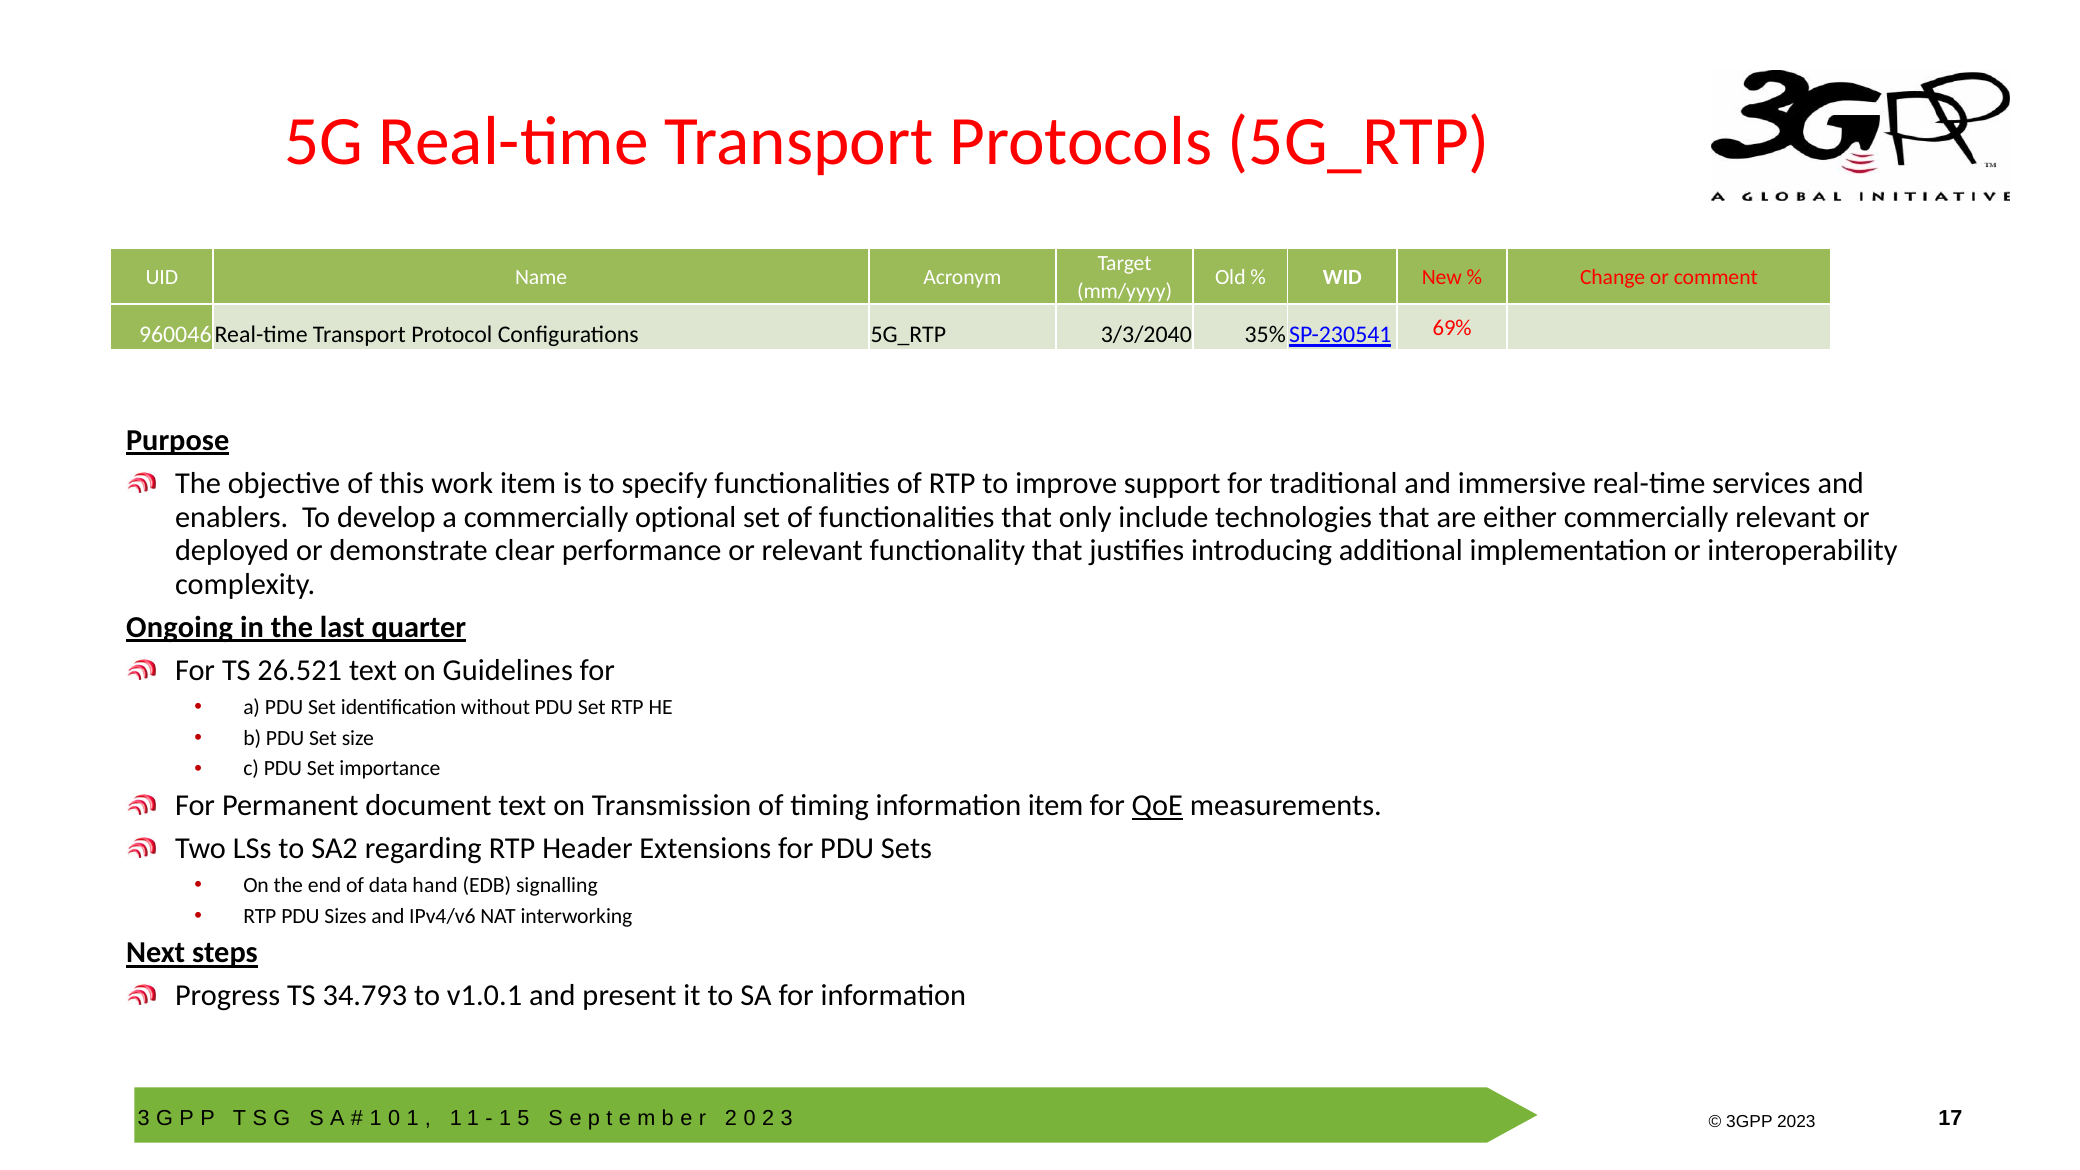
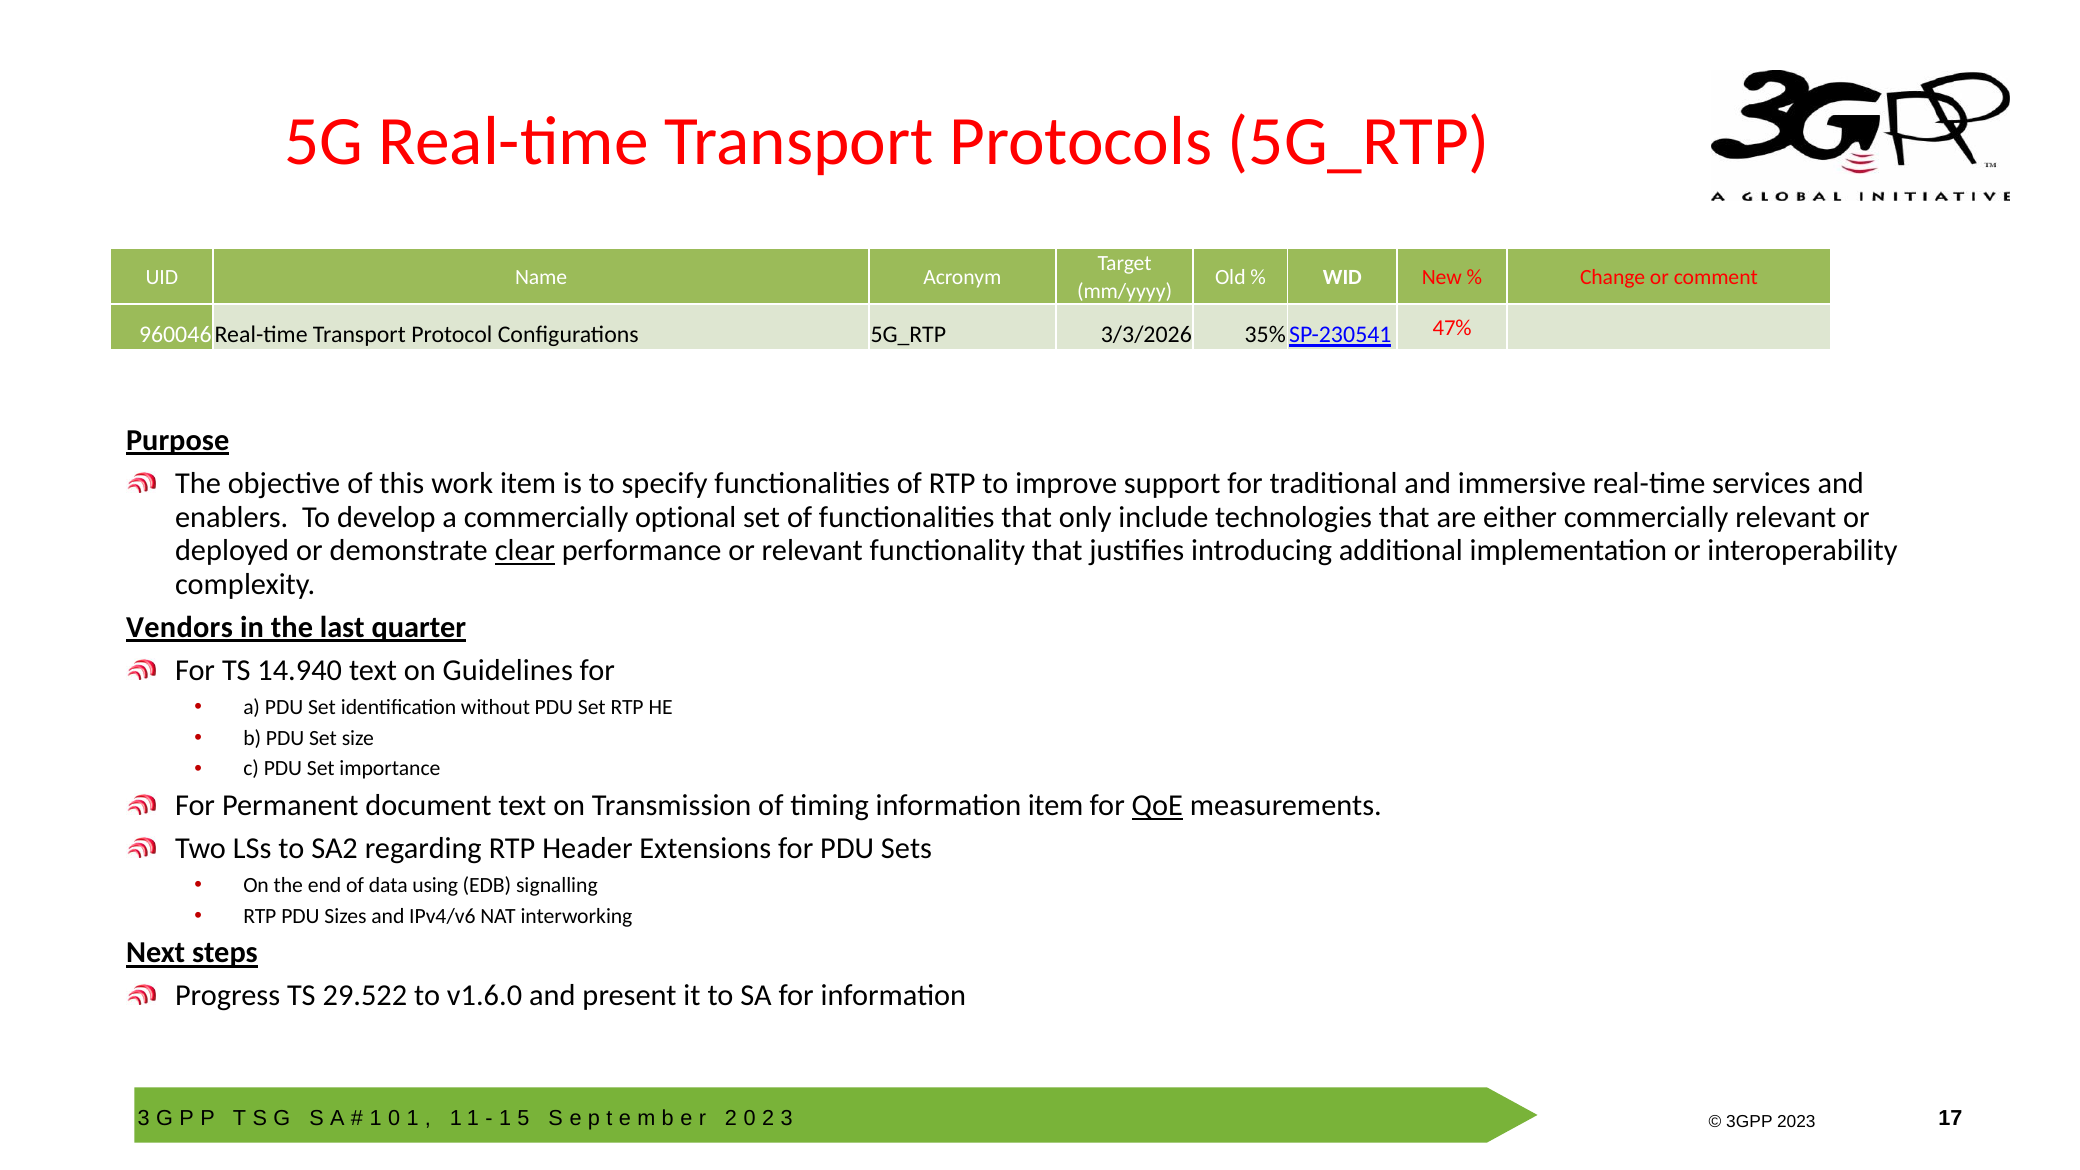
3/3/2040: 3/3/2040 -> 3/3/2026 (1146, 335)
69%: 69% -> 47% (1452, 328)
clear underline: none -> present (525, 551)
Ongoing: Ongoing -> Vendors (180, 628)
26.521: 26.521 -> 14.940 (300, 671)
hand: hand -> using (435, 885)
34.793: 34.793 -> 29.522 (365, 996)
v1.0.1: v1.0.1 -> v1.6.0 (485, 996)
